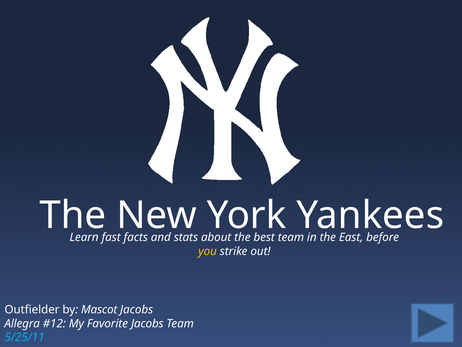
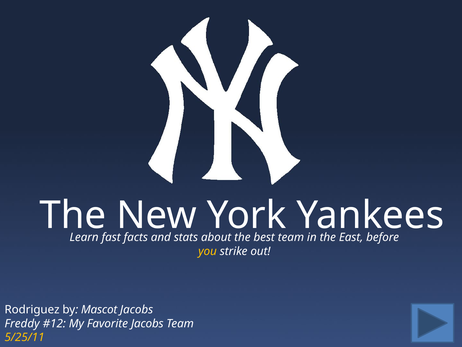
Outfielder: Outfielder -> Rodriguez (32, 309)
Allegra: Allegra -> Freddy (22, 323)
5/25/11 colour: light blue -> yellow (25, 337)
